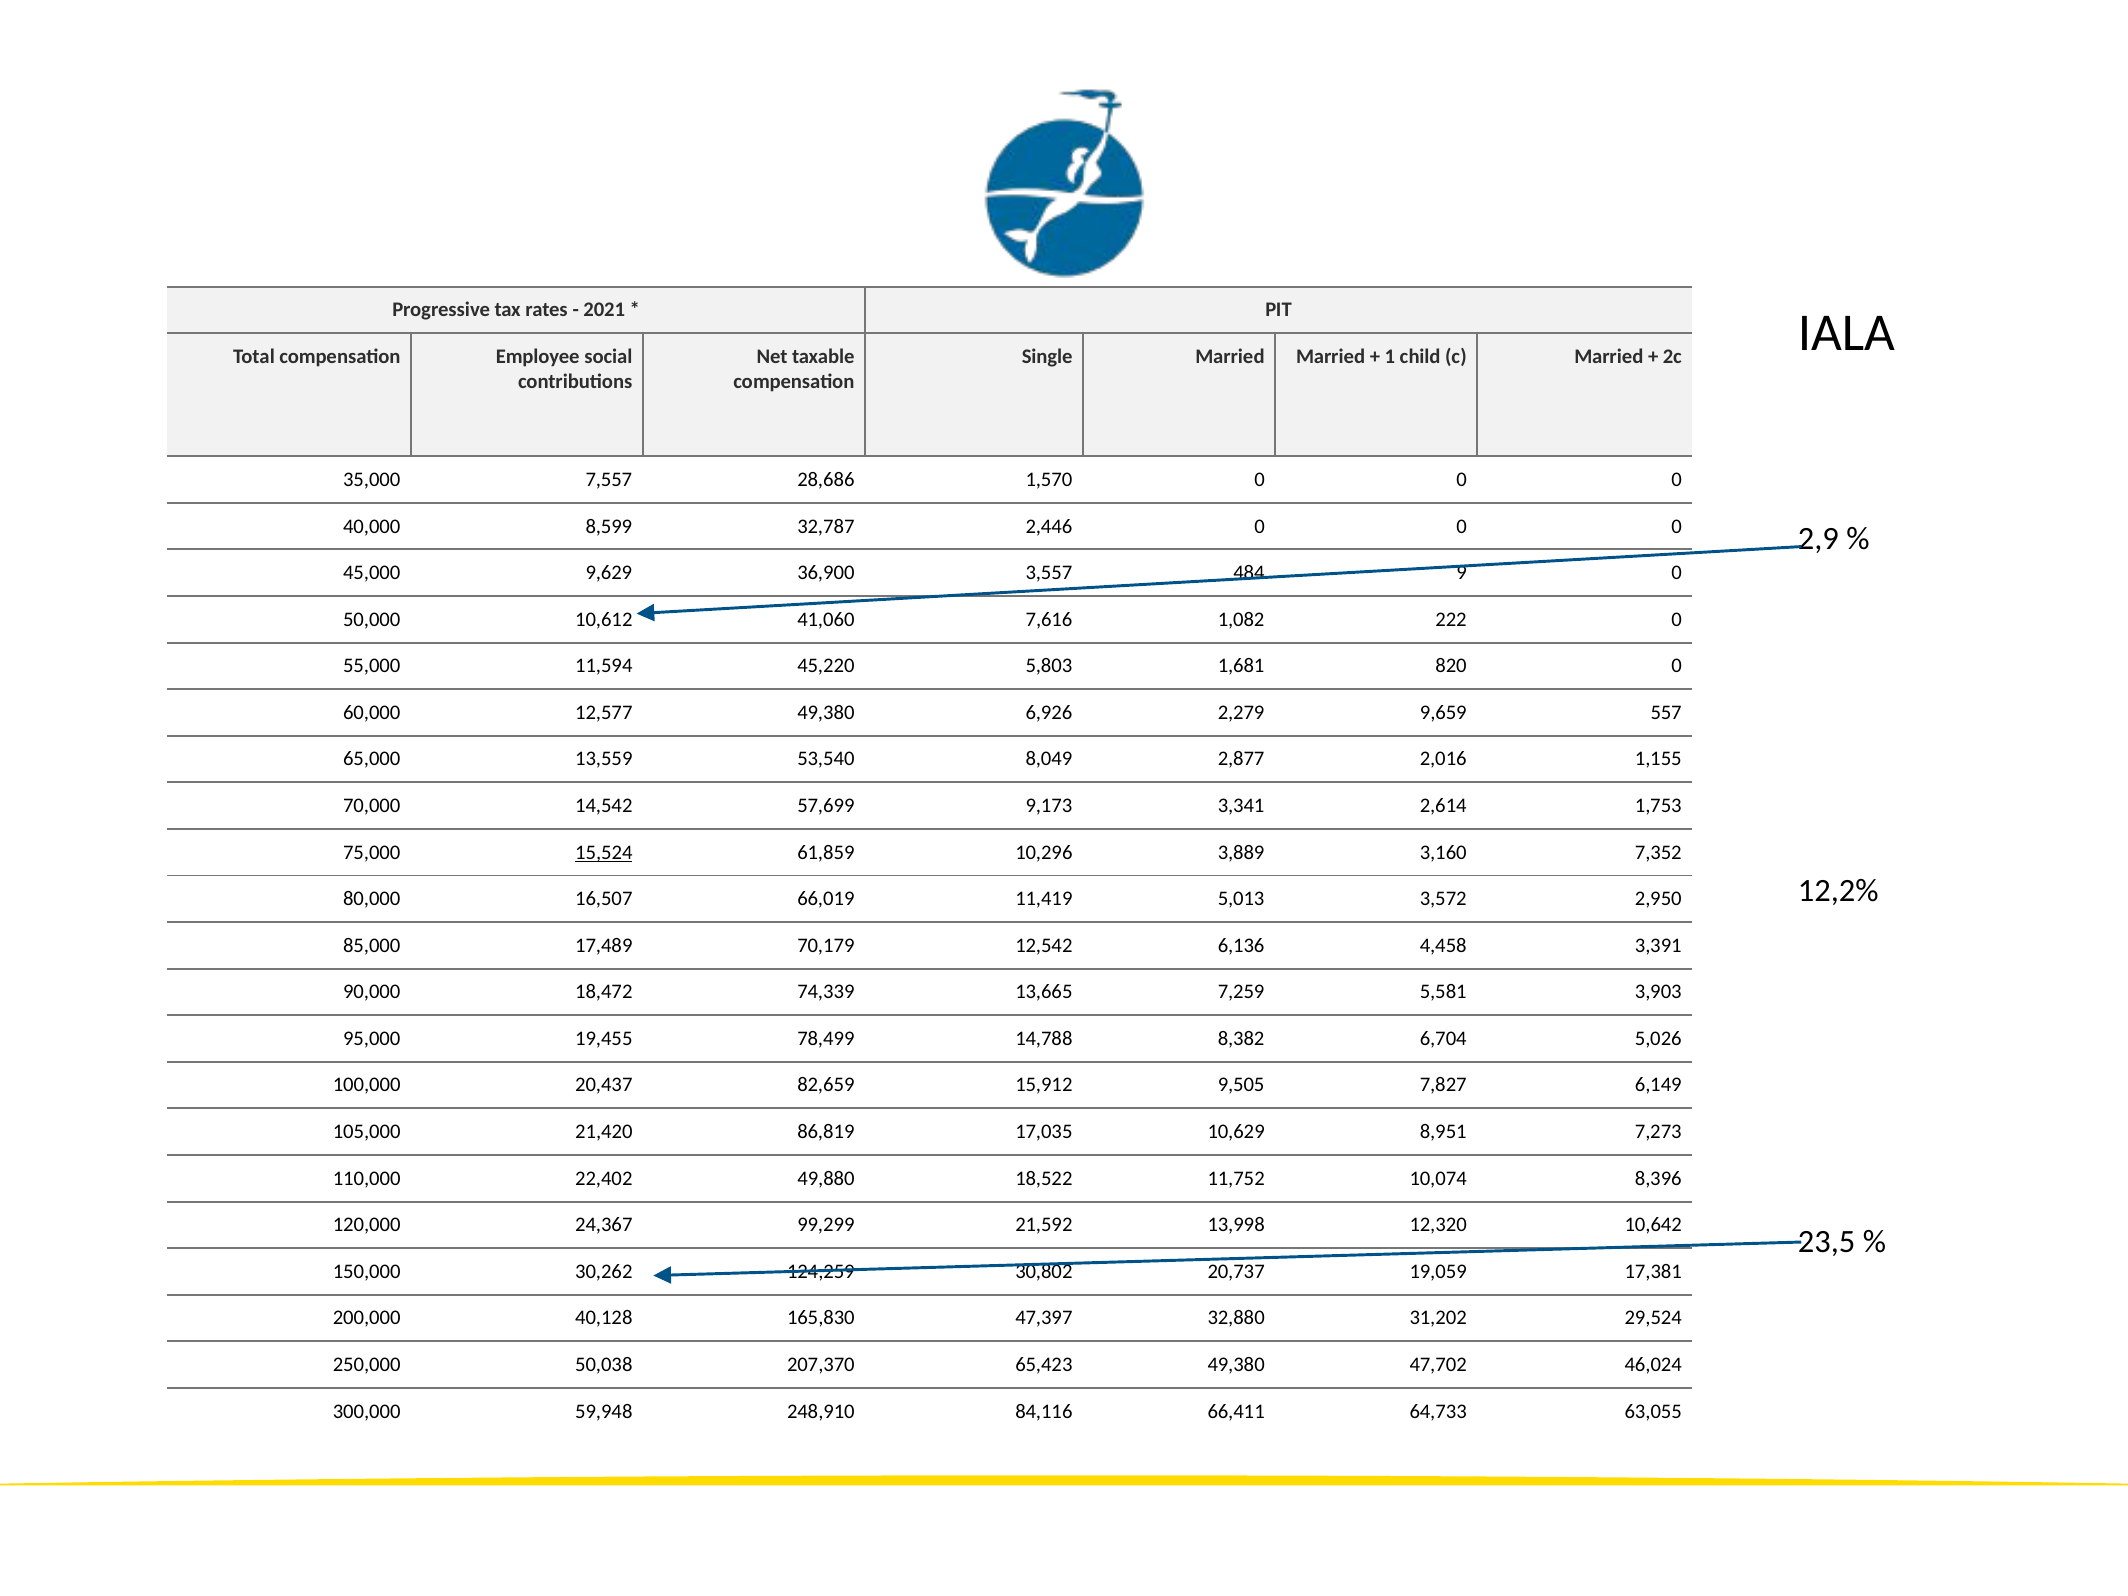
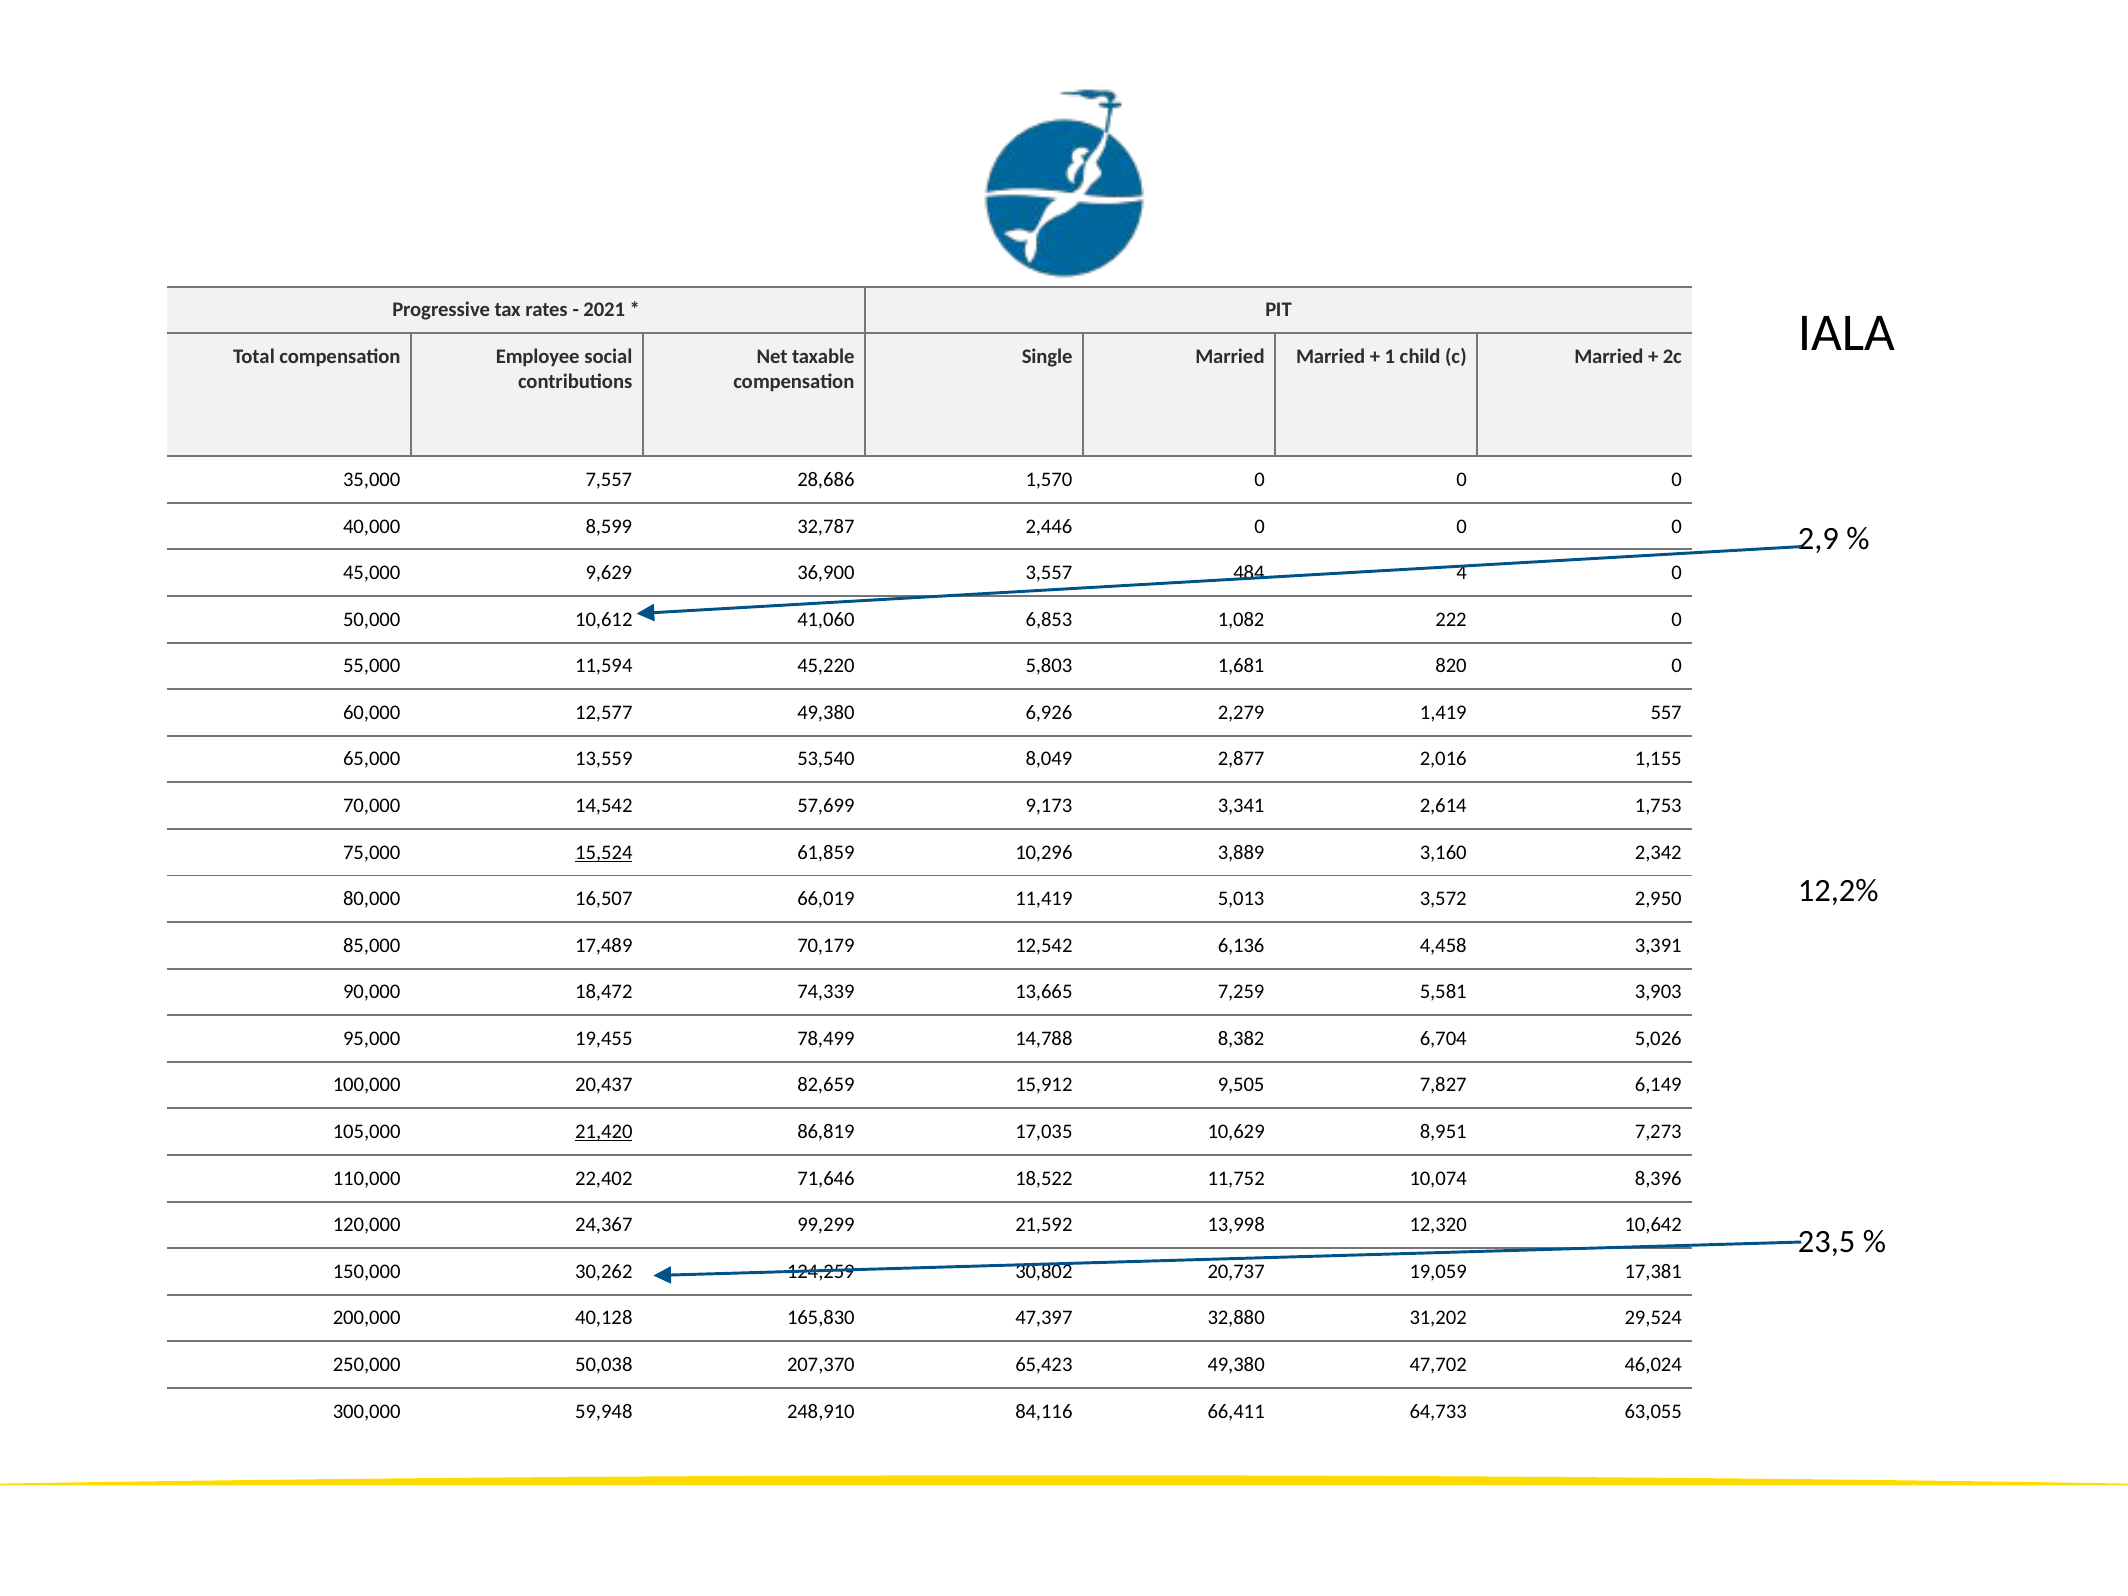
9: 9 -> 4 (1462, 573)
7,616: 7,616 -> 6,853 (1049, 619)
9,659: 9,659 -> 1,419 (1443, 713)
7,352: 7,352 -> 2,342 (1658, 852)
21,420 underline: none -> present (604, 1132)
49,880: 49,880 -> 71,646 (826, 1178)
